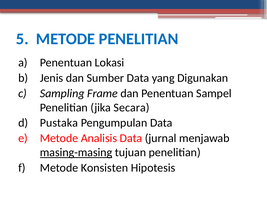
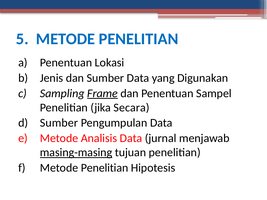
Frame underline: none -> present (102, 93)
Pustaka: Pustaka -> Sumber (59, 123)
Konsisten: Konsisten -> Penelitian (105, 168)
